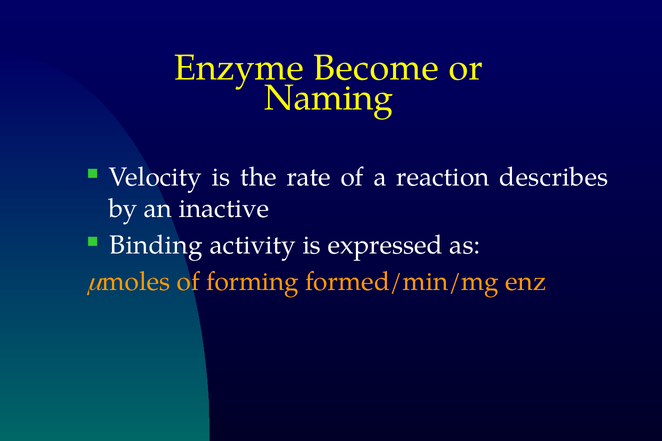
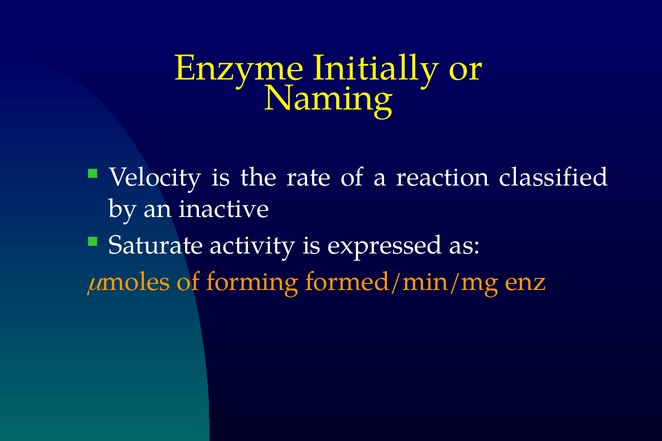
Become: Become -> Initially (376, 68)
describes: describes -> classified (554, 177)
Binding: Binding -> Saturate (156, 245)
